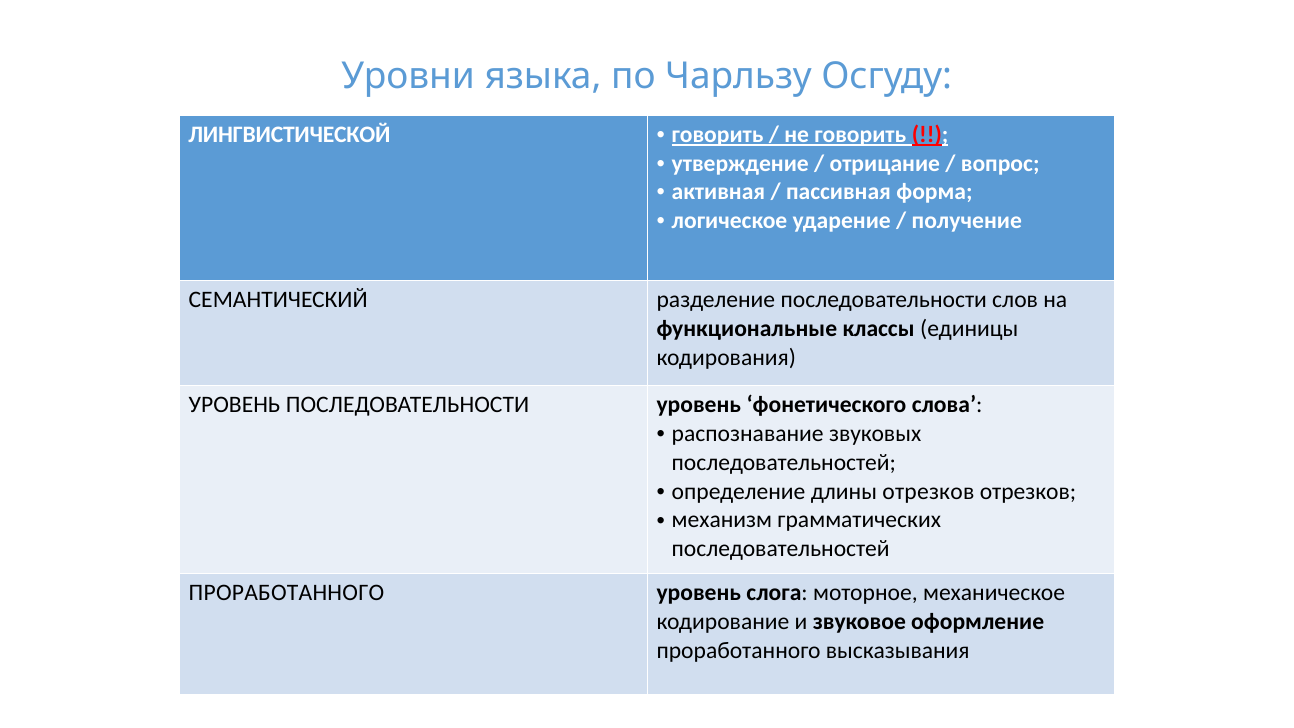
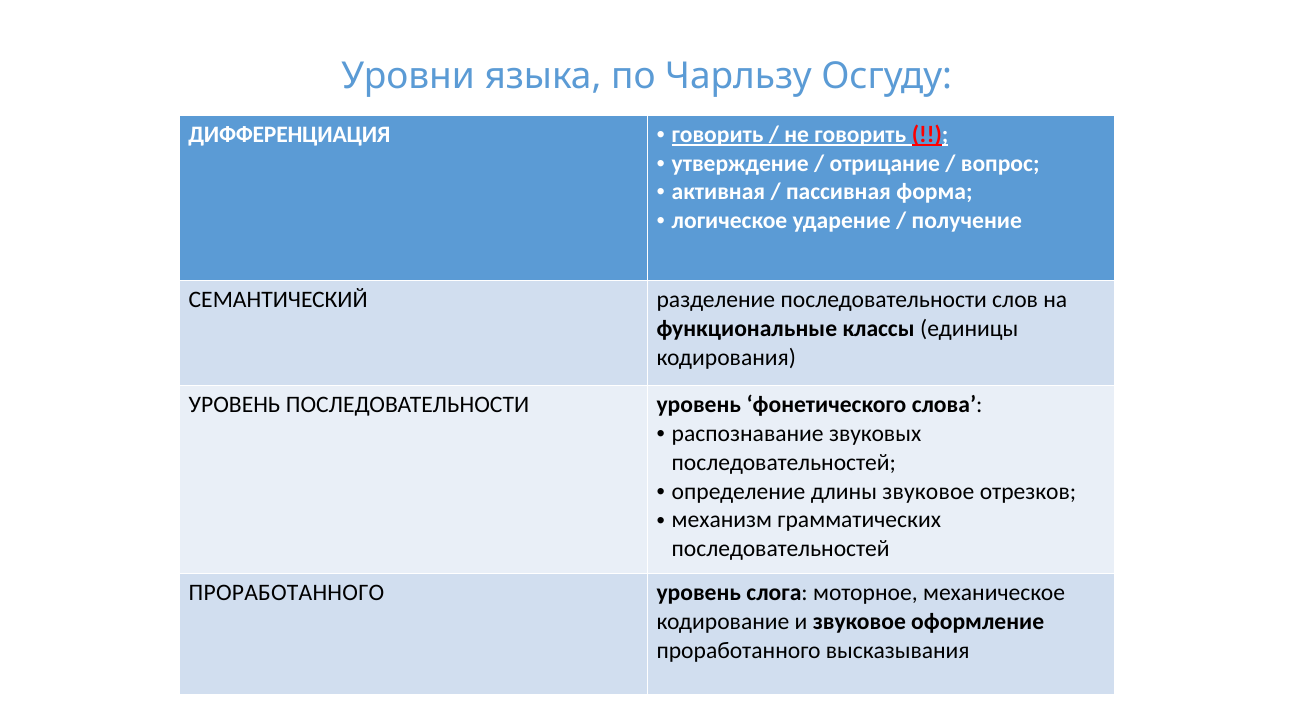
ЛИНГВИСТИЧЕСКОЙ: ЛИНГВИСТИЧЕСКОЙ -> ДИФФЕРЕНЦИАЦИЯ (289, 135)
длины отрезков: отрезков -> звуковое (928, 491)
